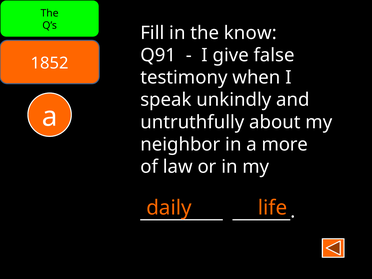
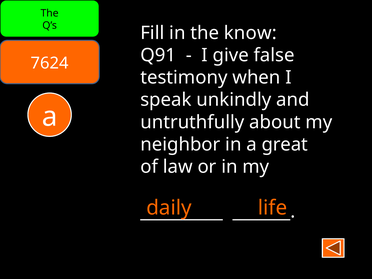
1852: 1852 -> 7624 (50, 63)
more: more -> great (285, 144)
